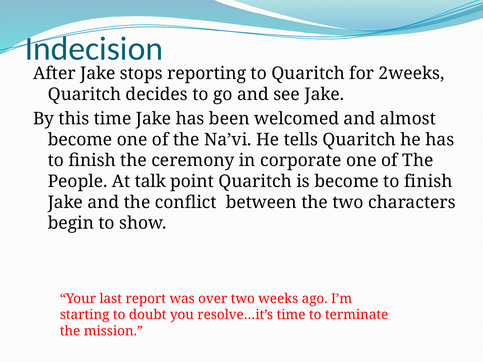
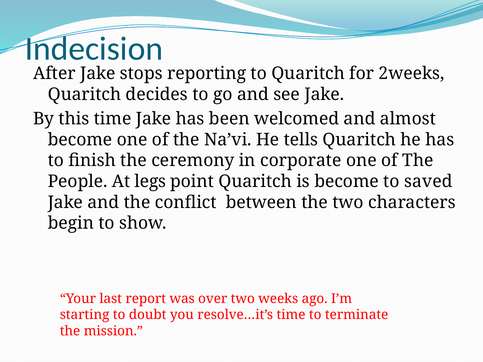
talk: talk -> legs (150, 182)
finish: finish -> saved (428, 182)
